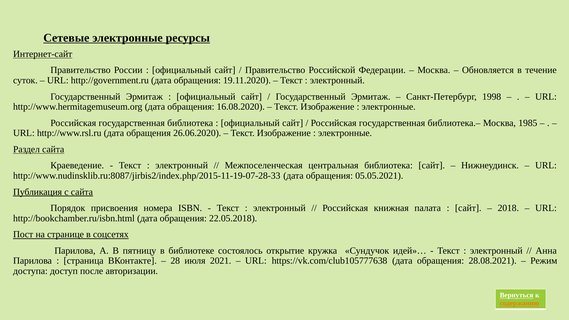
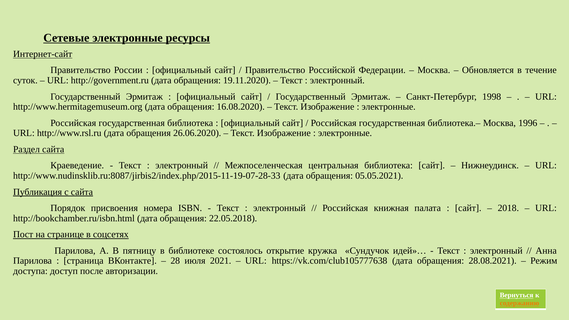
1985: 1985 -> 1996 (528, 123)
